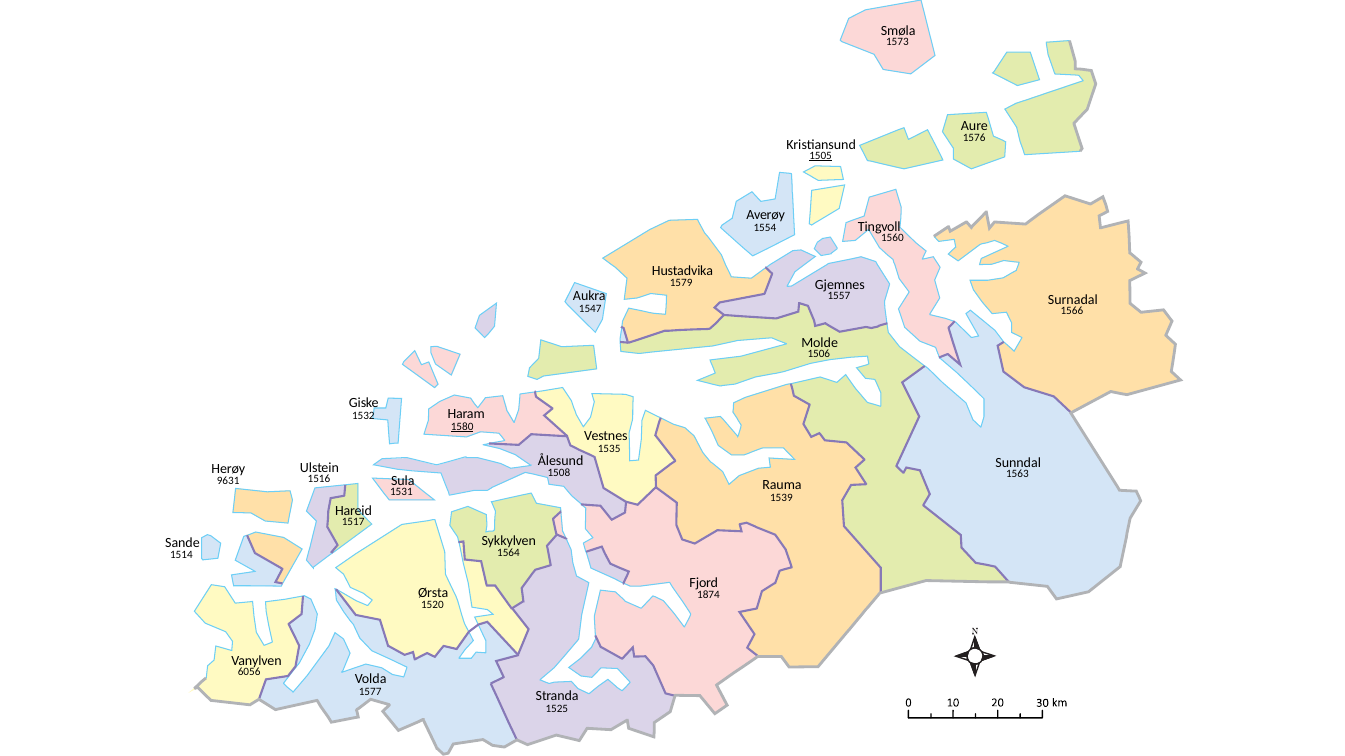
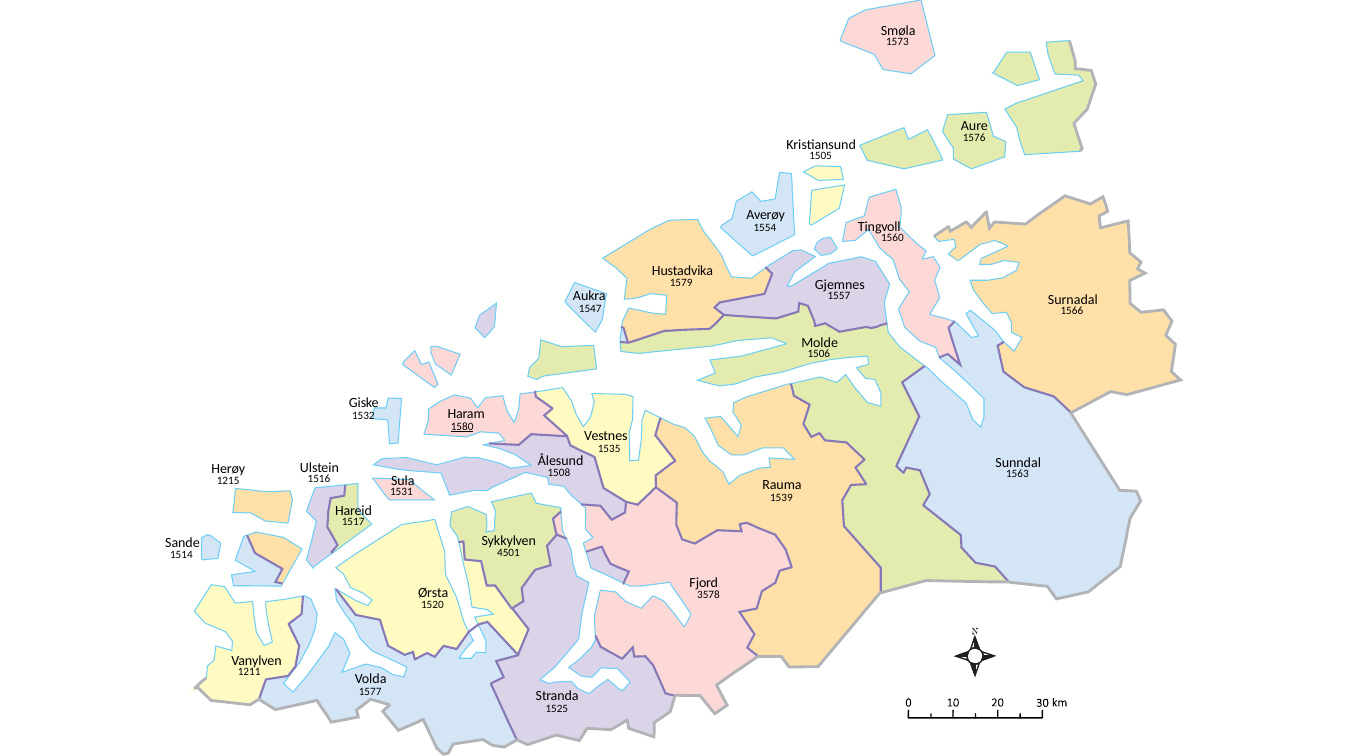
1505 underline: present -> none (821, 156)
9631: 9631 -> 1215 (228, 481)
1564: 1564 -> 4501 (508, 553)
1874: 1874 -> 3578 (708, 595)
6056: 6056 -> 1211 (249, 673)
